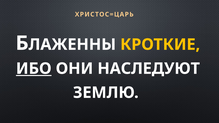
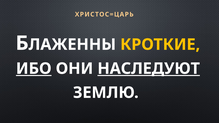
НАСЛЕДУЮТ underline: none -> present (149, 69)
